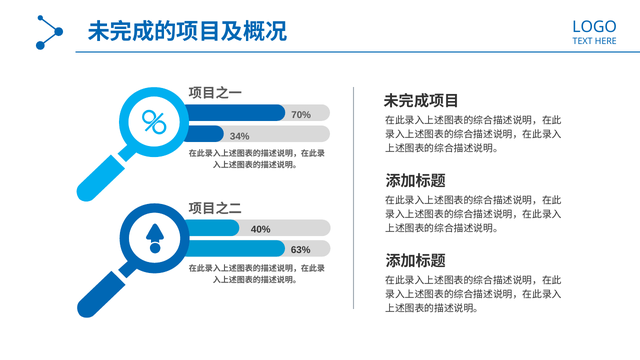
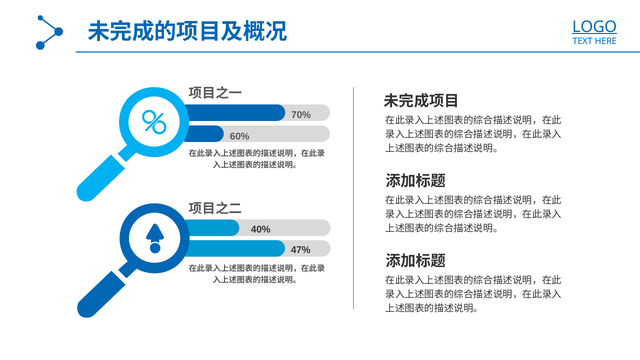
LOGO underline: none -> present (595, 27)
34%: 34% -> 60% (240, 137)
63%: 63% -> 47% (301, 250)
